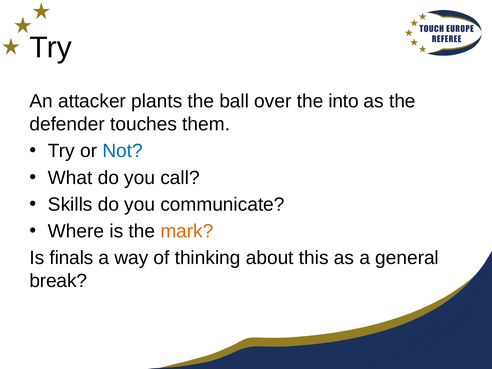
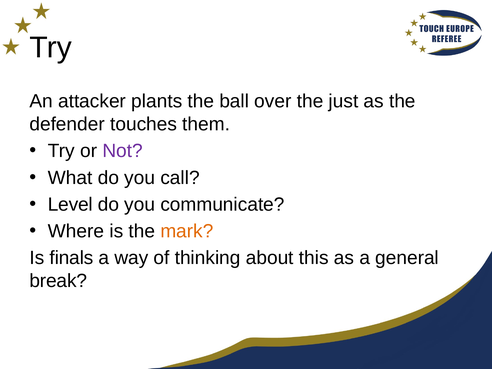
into: into -> just (343, 101)
Not colour: blue -> purple (123, 151)
Skills: Skills -> Level (70, 205)
